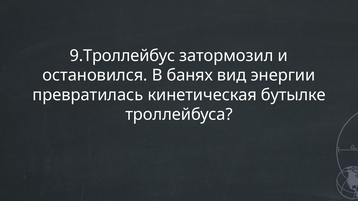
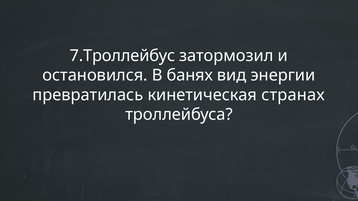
9.Троллейбус: 9.Троллейбус -> 7.Троллейбус (122, 56)
бутылке: бутылке -> странах (293, 95)
